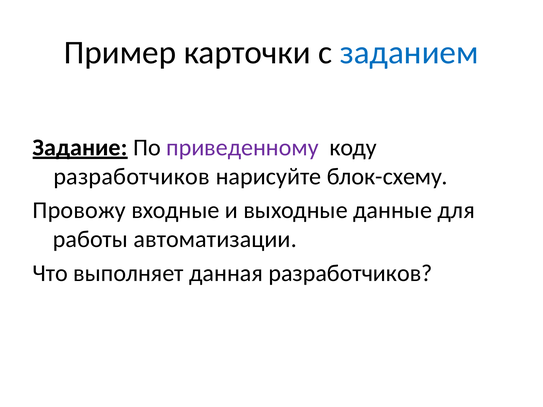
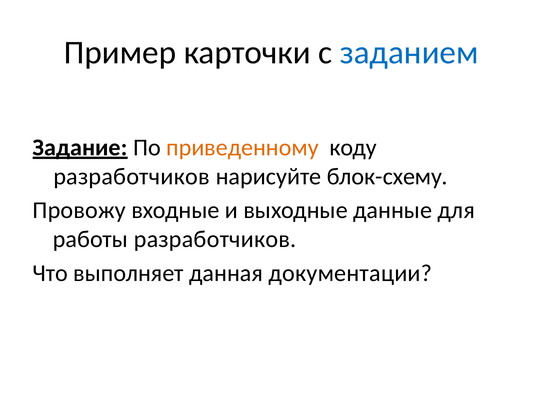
приведенному colour: purple -> orange (242, 148)
работы автоматизации: автоматизации -> разработчиков (215, 239)
данная разработчиков: разработчиков -> документации (350, 273)
